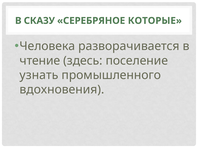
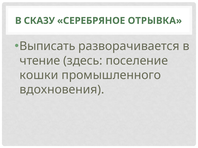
КОТОРЫЕ: КОТОРЫЕ -> ОТРЫВКА (155, 21)
Человека: Человека -> Выписать (47, 46)
узнать: узнать -> кошки (39, 75)
